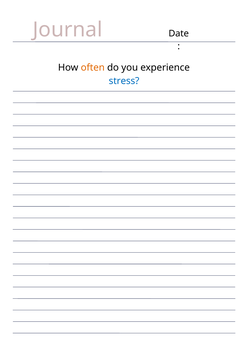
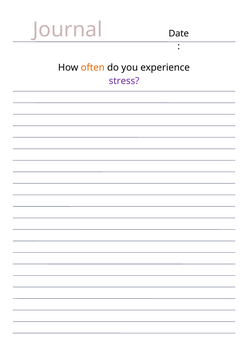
stress colour: blue -> purple (124, 81)
